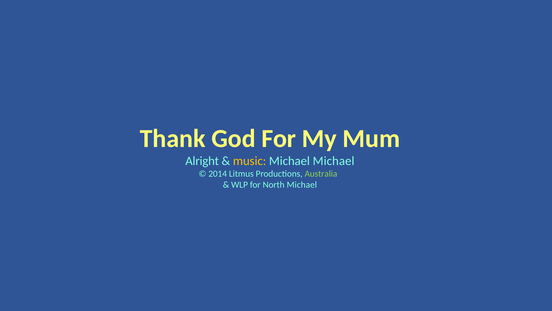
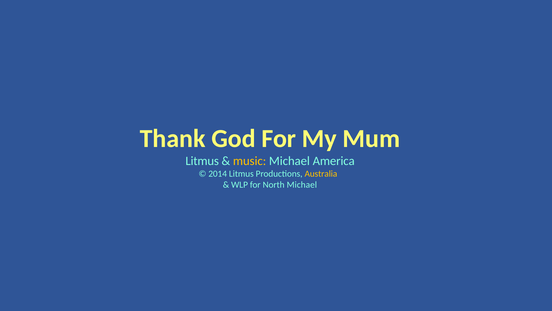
Alright: Alright -> Litmus (202, 161)
Michael Michael: Michael -> America (334, 161)
Australia colour: light green -> yellow (321, 174)
